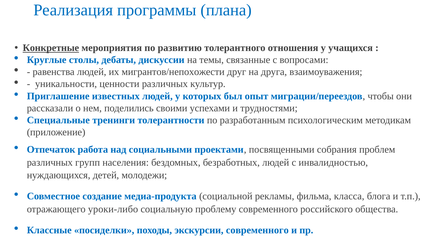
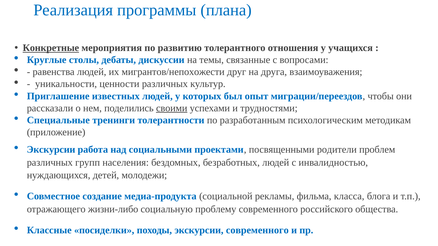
своими underline: none -> present (172, 108)
Отпечаток: Отпечаток -> Экскурсии (51, 150)
собрания: собрания -> родители (337, 150)
уроки-либо: уроки-либо -> жизни-либо (113, 209)
